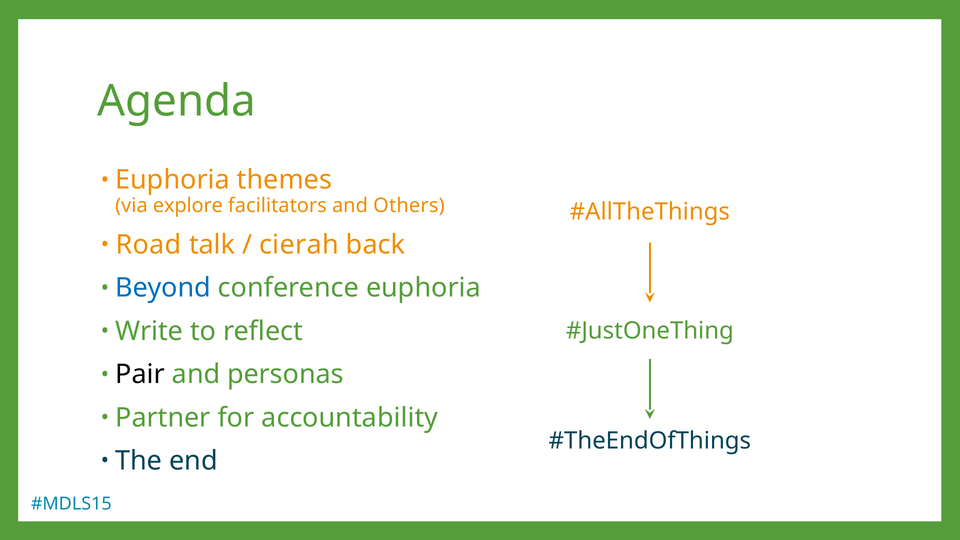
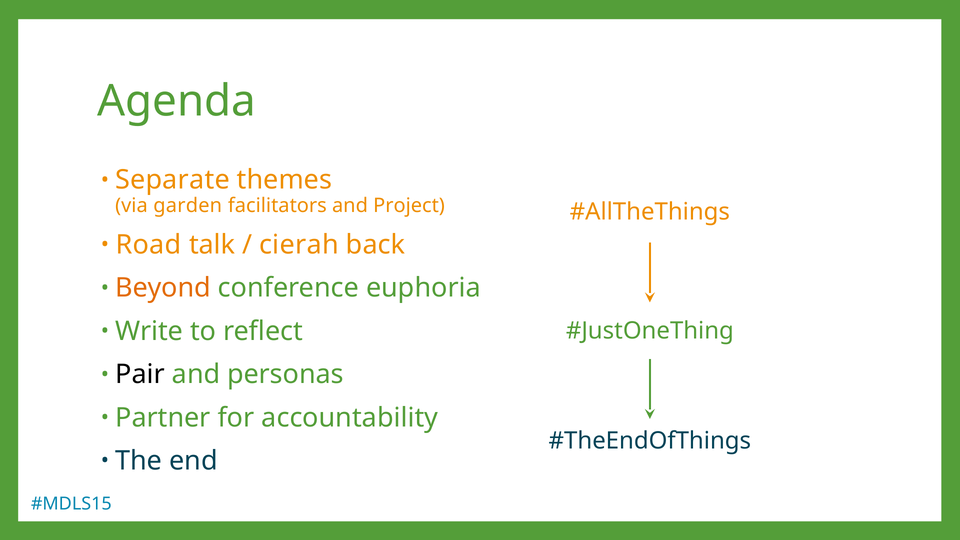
Euphoria: Euphoria -> Separate (172, 180)
explore: explore -> garden (188, 205)
Others: Others -> Project (409, 205)
Beyond colour: blue -> orange (163, 288)
